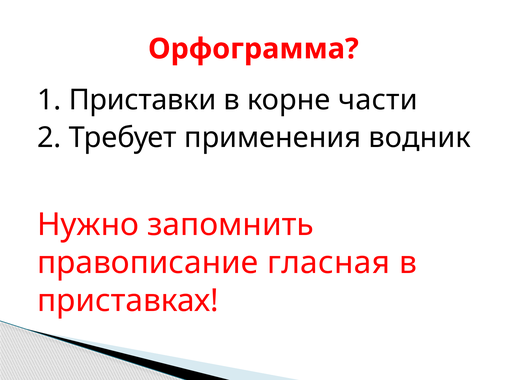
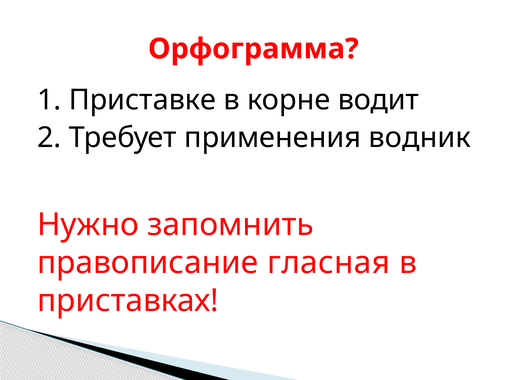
Приставки: Приставки -> Приставке (142, 100)
части: части -> водит (378, 100)
